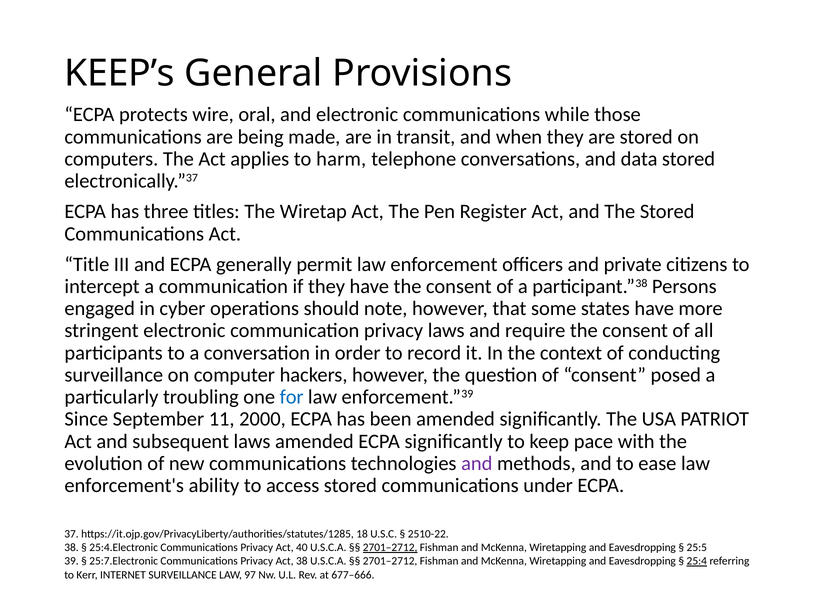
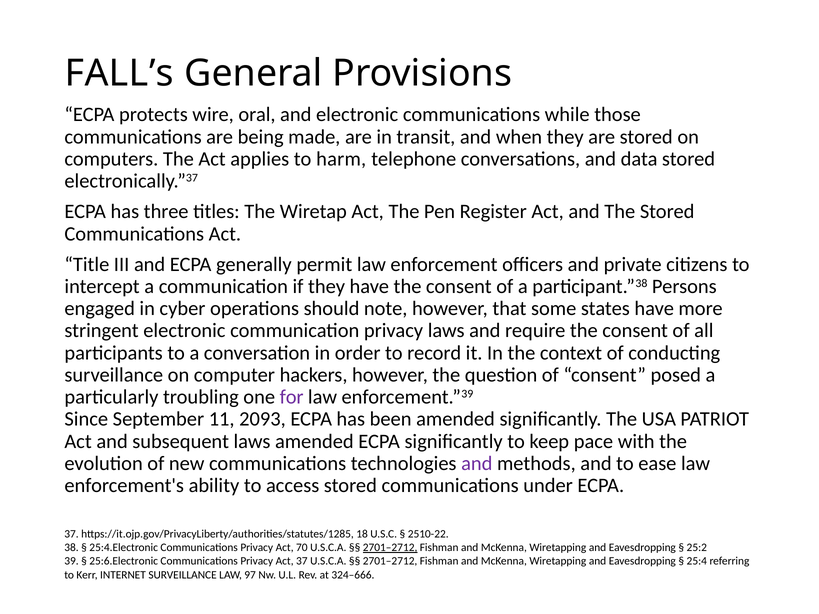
KEEP’s: KEEP’s -> FALL’s (119, 74)
for colour: blue -> purple (292, 397)
2000: 2000 -> 2093 (262, 419)
40: 40 -> 70 (302, 548)
25:5: 25:5 -> 25:2 (697, 548)
25:7.Electronic: 25:7.Electronic -> 25:6.Electronic (124, 561)
Act 38: 38 -> 37 (302, 561)
25:4 underline: present -> none (697, 561)
677–666: 677–666 -> 324–666 (353, 575)
